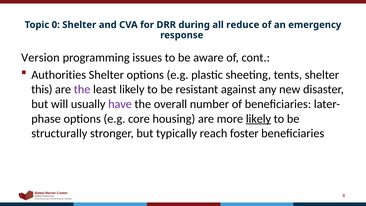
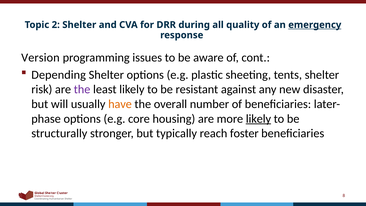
0: 0 -> 2 (56, 25)
reduce: reduce -> quality (243, 25)
emergency underline: none -> present (315, 25)
Authorities: Authorities -> Depending (59, 75)
this: this -> risk (42, 89)
have colour: purple -> orange (120, 104)
